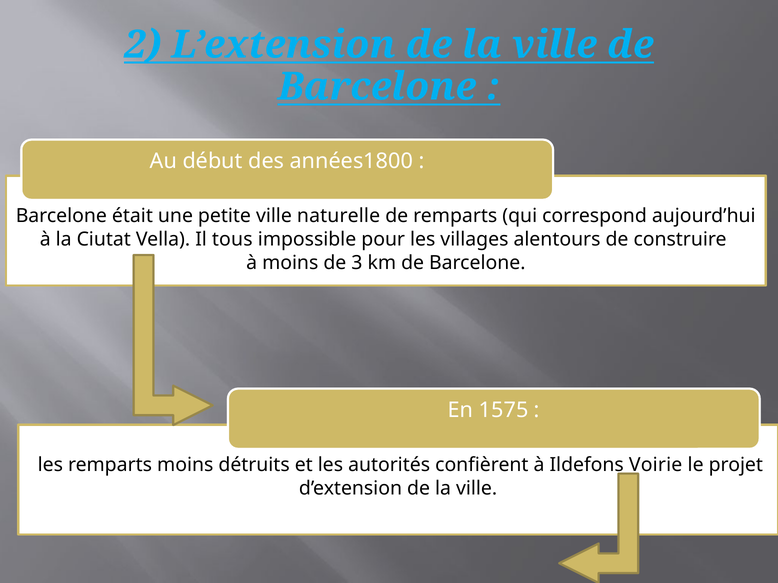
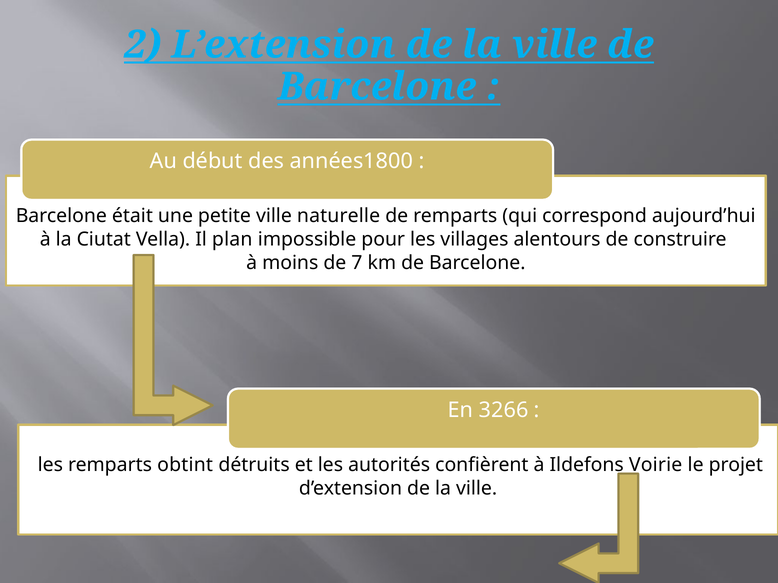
tous: tous -> plan (232, 240)
3: 3 -> 7 (357, 263)
1575: 1575 -> 3266 (504, 410)
remparts moins: moins -> obtint (185, 465)
